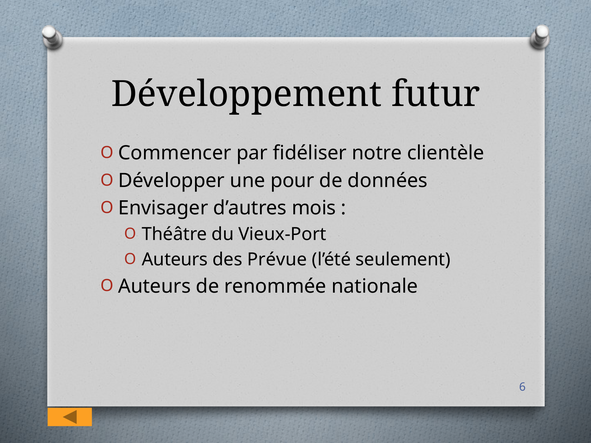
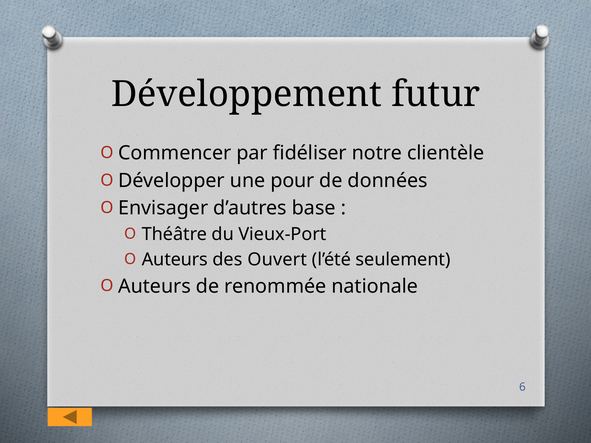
mois: mois -> base (314, 208)
Prévue: Prévue -> Ouvert (277, 260)
